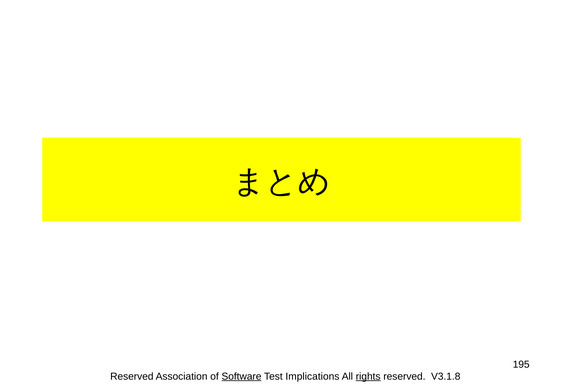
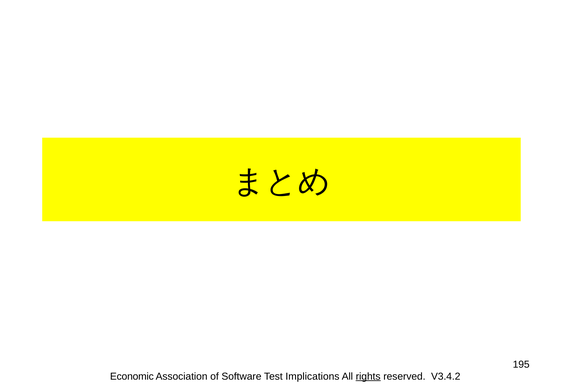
Reserved: Reserved -> Economic (132, 376)
Software underline: present -> none (241, 376)
V3.1.8: V3.1.8 -> V3.4.2 (446, 376)
